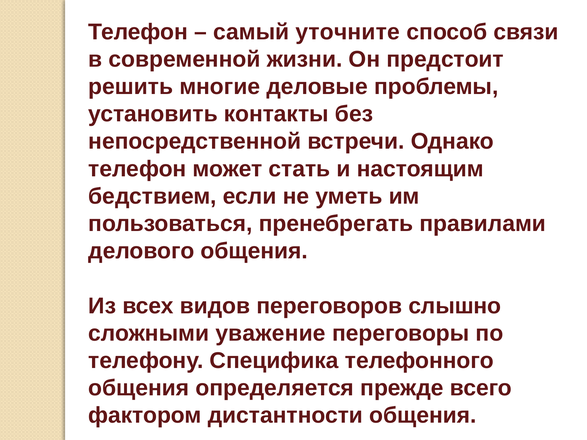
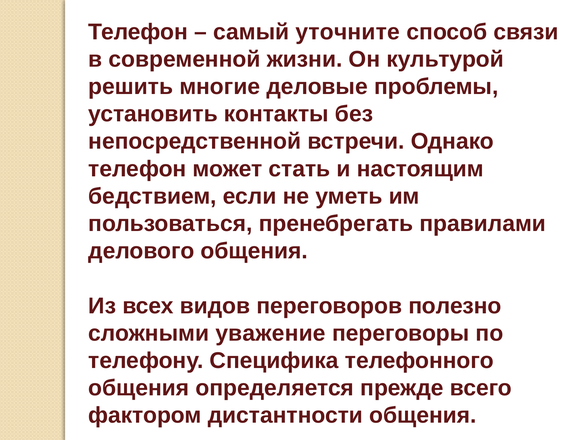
предстоит: предстоит -> культурой (445, 59)
слышно: слышно -> полезно (455, 306)
